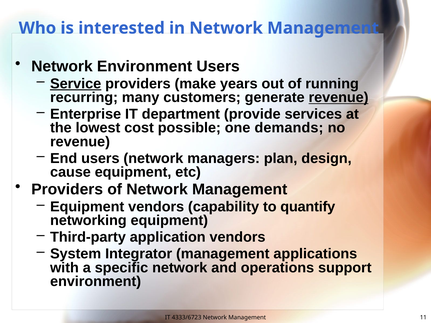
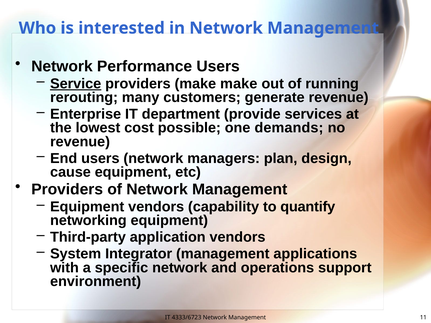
Network Environment: Environment -> Performance (145, 66)
make years: years -> make (239, 84)
recurring: recurring -> rerouting (84, 98)
revenue underline: present -> none (339, 98)
